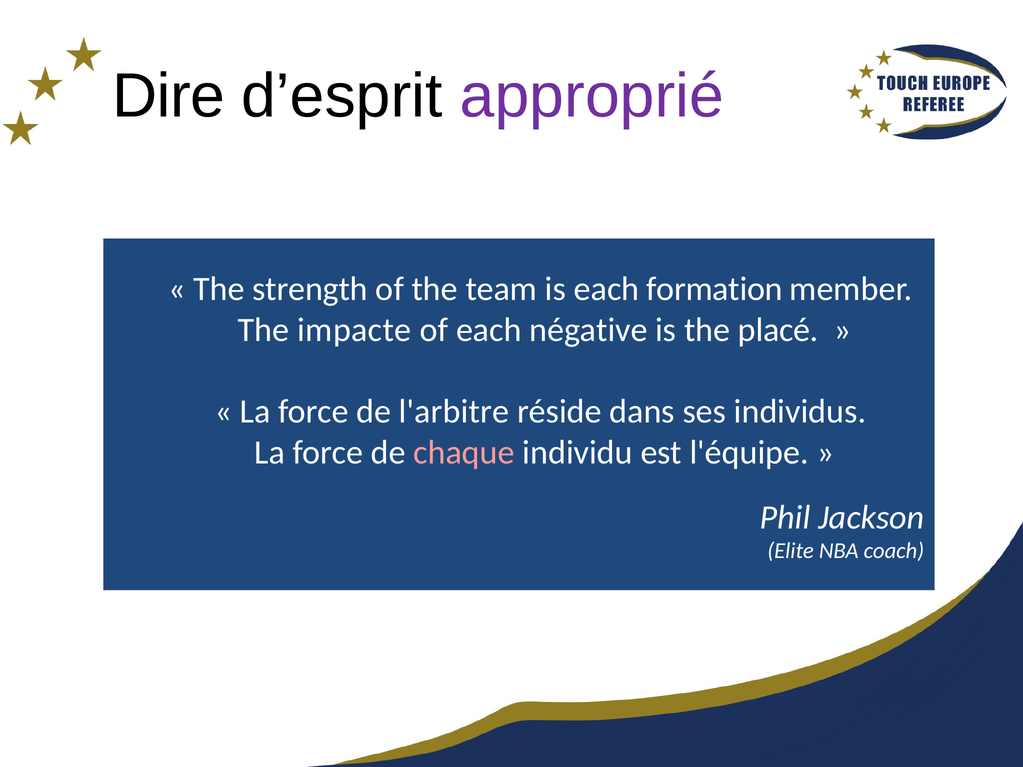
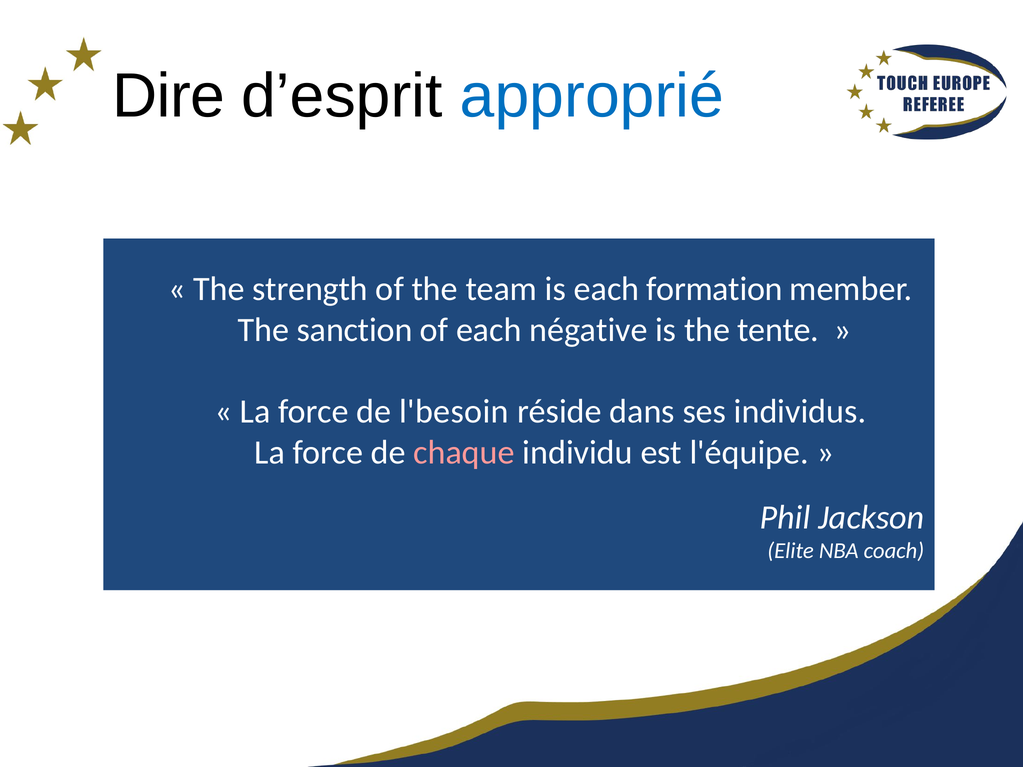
approprié colour: purple -> blue (592, 96)
impacte: impacte -> sanction (355, 330)
placé: placé -> tente (778, 330)
l'arbitre: l'arbitre -> l'besoin (454, 412)
